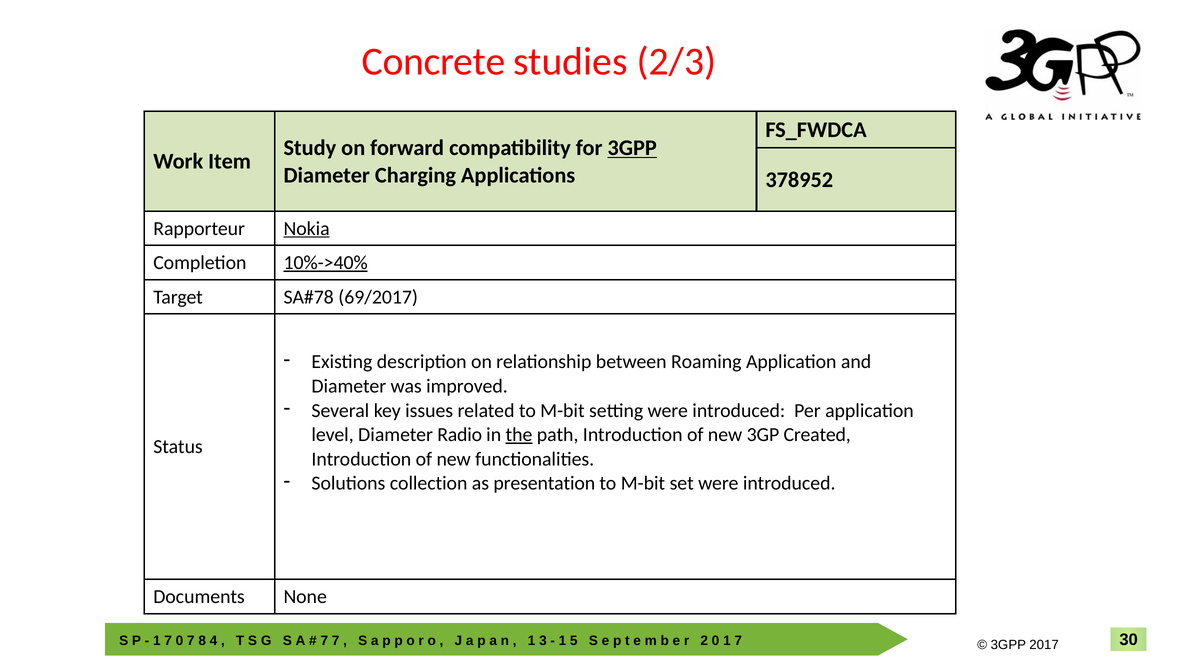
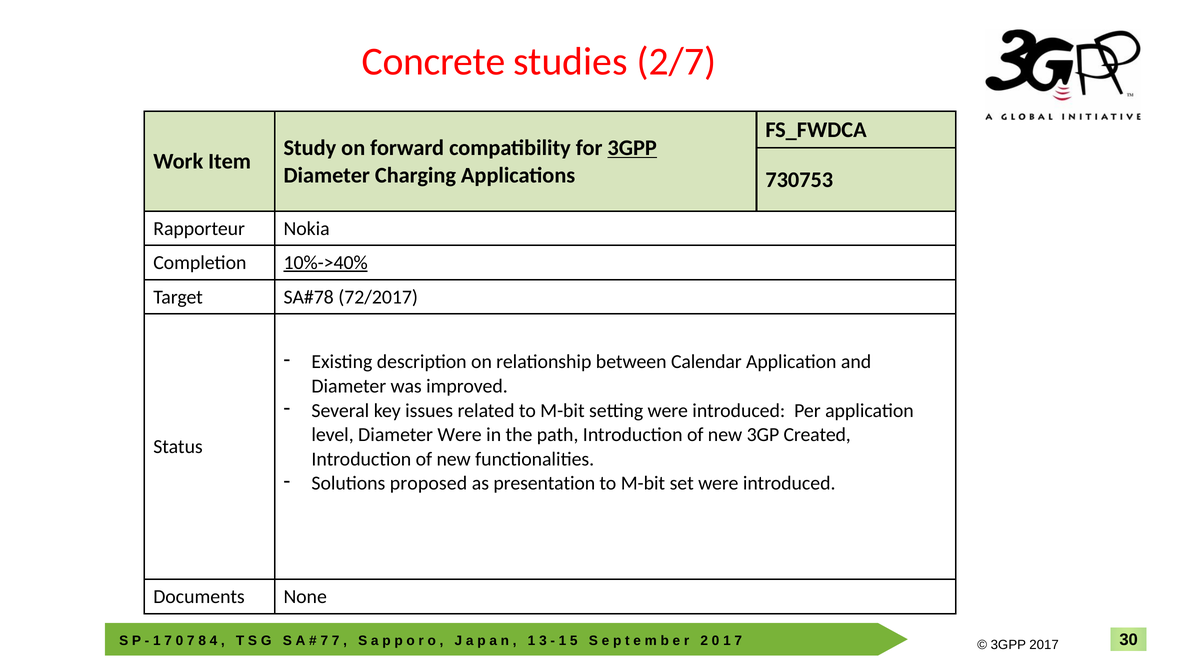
2/3: 2/3 -> 2/7 (677, 62)
378952: 378952 -> 730753 (799, 179)
Nokia underline: present -> none (307, 228)
69/2017: 69/2017 -> 72/2017 (378, 297)
Roaming: Roaming -> Calendar (706, 362)
Diameter Radio: Radio -> Were (460, 434)
the underline: present -> none (519, 434)
collection: collection -> proposed (429, 483)
